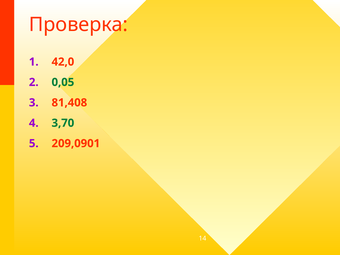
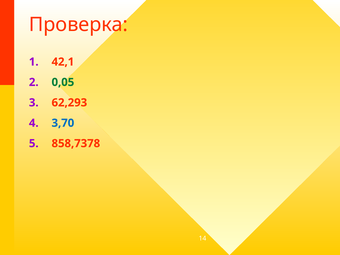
42,0: 42,0 -> 42,1 (63, 62)
81,408: 81,408 -> 62,293 (69, 103)
3,70 colour: green -> blue (63, 123)
209,0901: 209,0901 -> 858,7378 (76, 143)
